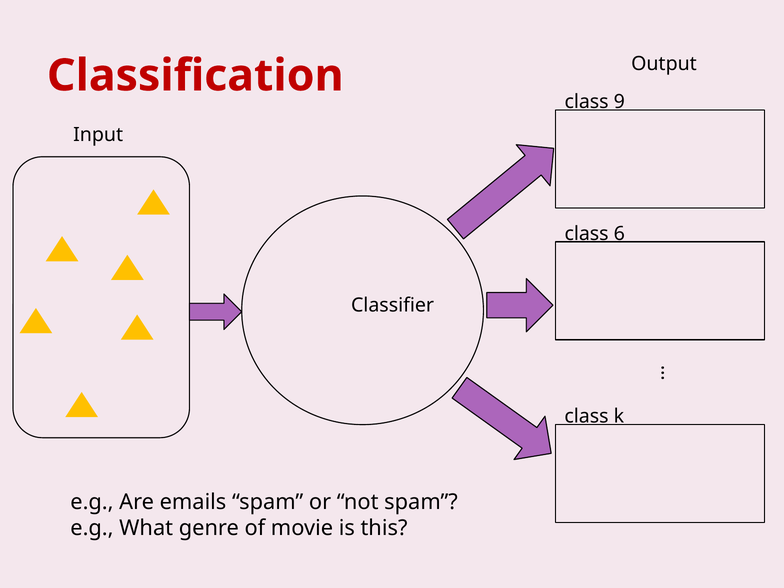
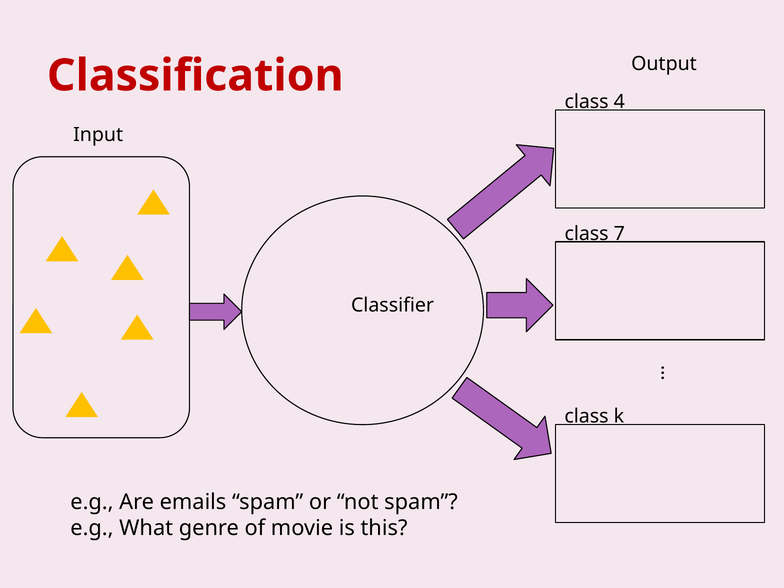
9: 9 -> 4 (619, 102)
6: 6 -> 7 (619, 234)
